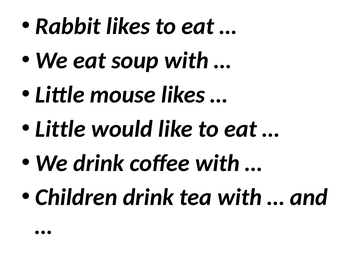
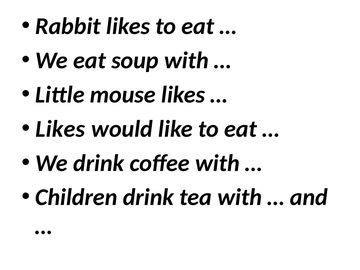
Little: Little -> Likes (60, 129)
